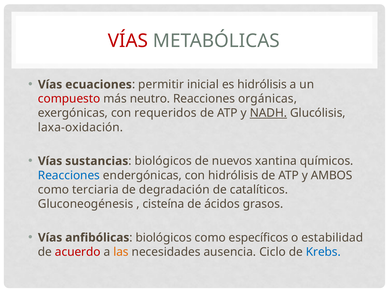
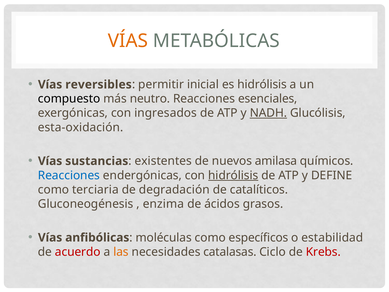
VÍAS colour: red -> orange (128, 41)
ecuaciones: ecuaciones -> reversibles (99, 84)
compuesto colour: red -> black (69, 99)
orgánicas: orgánicas -> esenciales (268, 99)
requeridos: requeridos -> ingresados (166, 113)
laxa-oxidación: laxa-oxidación -> esta-oxidación (81, 127)
biológicos: biológicos -> existentes (163, 161)
xantina: xantina -> amilasa (276, 161)
hidrólisis underline: none -> present (233, 175)
AMBOS: AMBOS -> DEFINE (332, 175)
cisteína: cisteína -> enzima (163, 204)
biológicos: biológicos -> moléculas (164, 237)
ausencia: ausencia -> catalasas (230, 252)
Krebs colour: blue -> red (323, 252)
